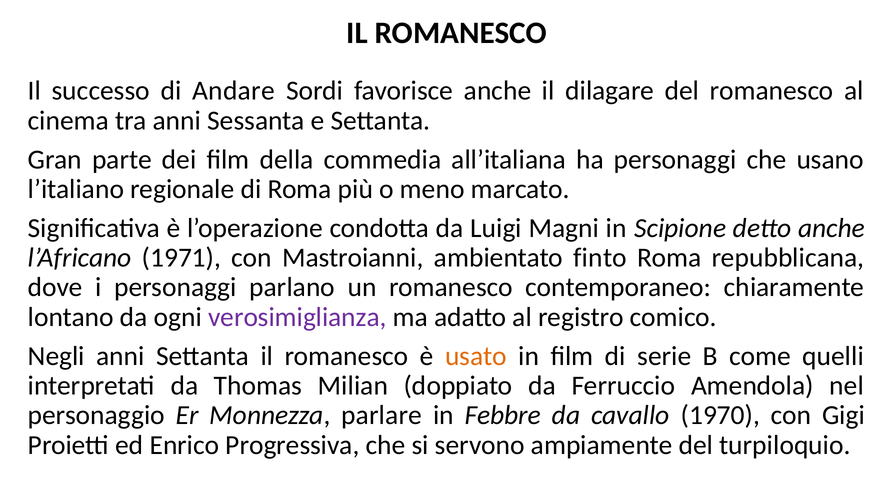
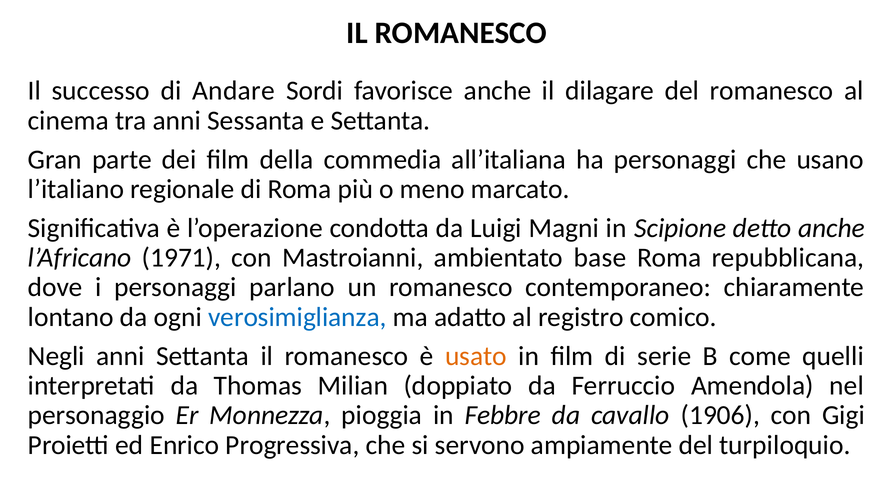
finto: finto -> base (600, 258)
verosimiglianza colour: purple -> blue (297, 317)
parlare: parlare -> pioggia (382, 416)
1970: 1970 -> 1906 (720, 416)
